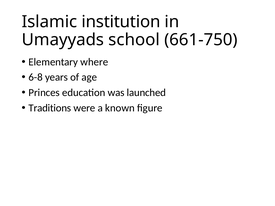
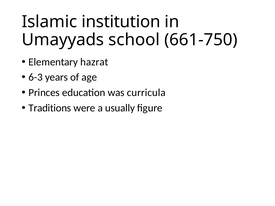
where: where -> hazrat (94, 62)
6-8: 6-8 -> 6-3 (36, 77)
launched: launched -> curricula (146, 93)
known: known -> usually (120, 108)
